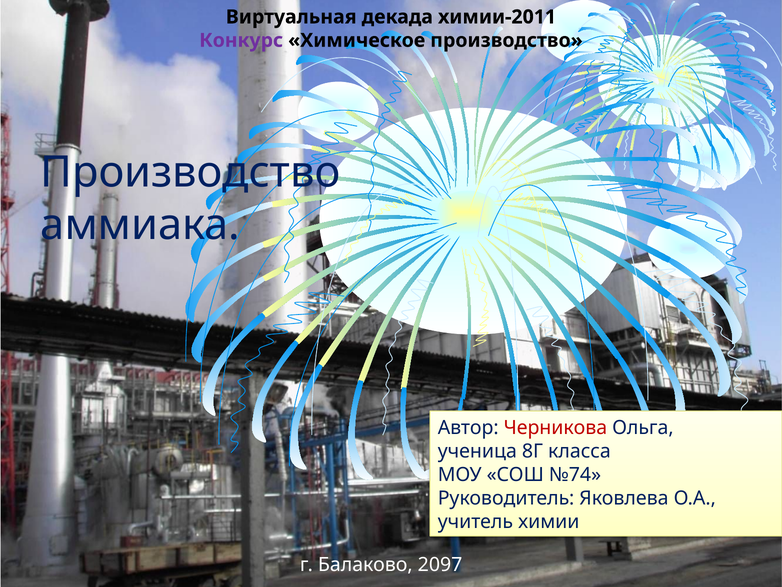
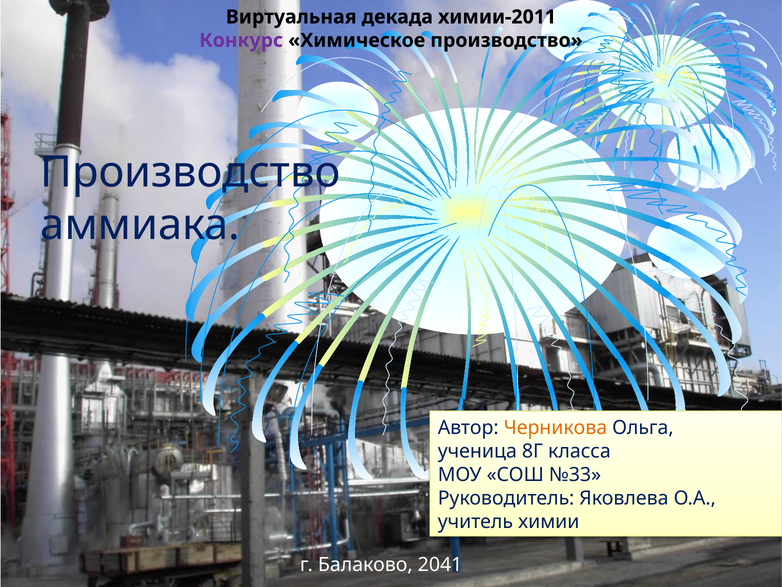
Черникова colour: red -> orange (555, 427)
№74: №74 -> №33 (575, 474)
2097: 2097 -> 2041 (440, 564)
